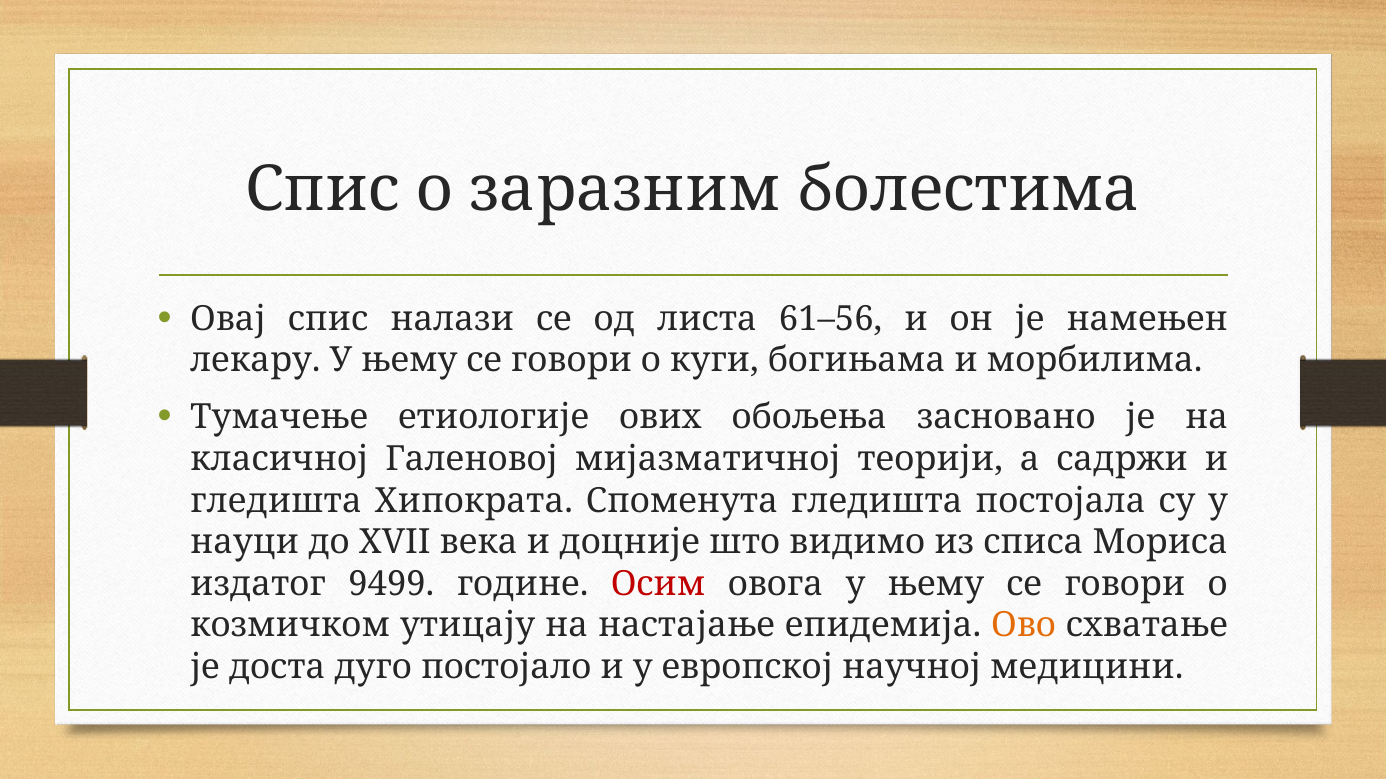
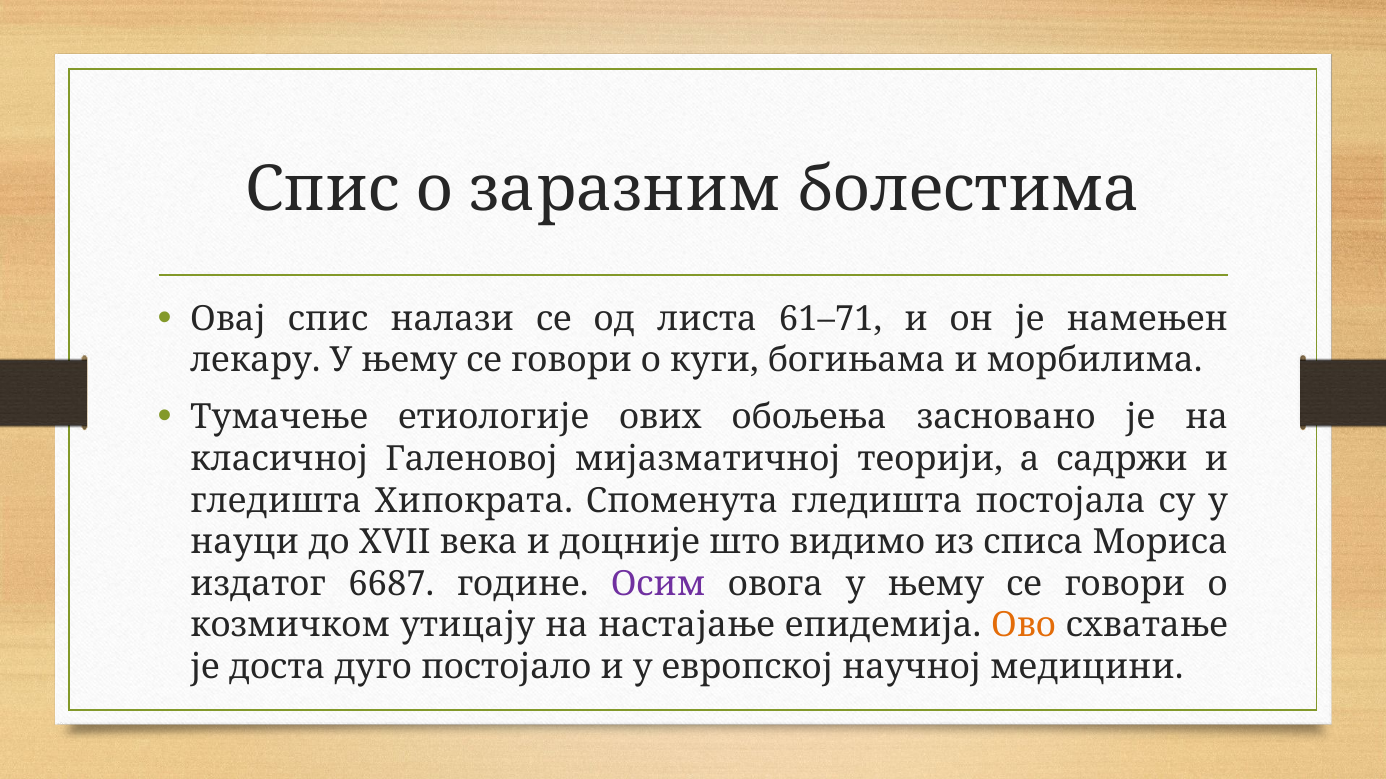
61–56: 61–56 -> 61–71 (831, 319)
9499: 9499 -> 6687 (391, 584)
Осим colour: red -> purple (658, 584)
